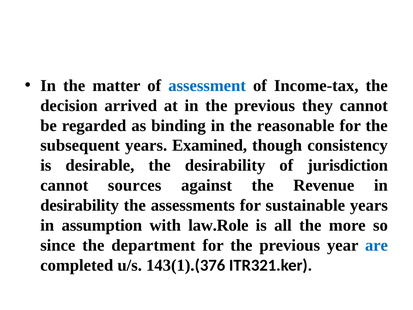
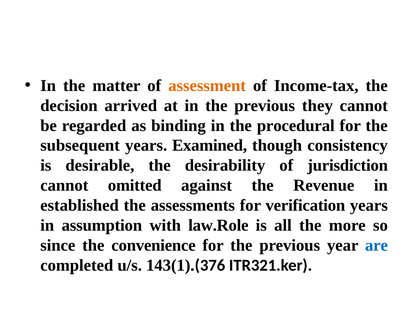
assessment colour: blue -> orange (207, 85)
reasonable: reasonable -> procedural (296, 125)
sources: sources -> omitted (135, 185)
desirability: desirability -> established (80, 205)
sustainable: sustainable -> verification (305, 205)
department: department -> convenience (154, 245)
